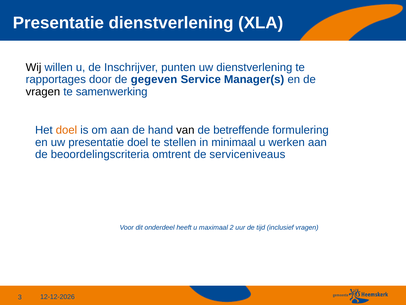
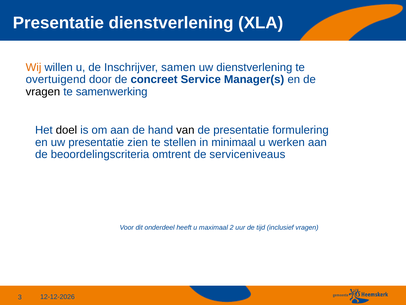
Wij colour: black -> orange (34, 67)
punten: punten -> samen (178, 67)
rapportages: rapportages -> overtuigend (56, 79)
gegeven: gegeven -> concreet (154, 79)
doel colour: orange -> black (66, 130)
de betreffende: betreffende -> presentatie (241, 130)
presentatie doel: doel -> zien (138, 142)
